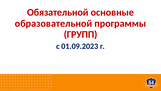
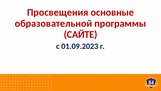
Обязательной: Обязательной -> Просвещения (58, 12)
ГРУПП: ГРУПП -> САЙТЕ (81, 34)
